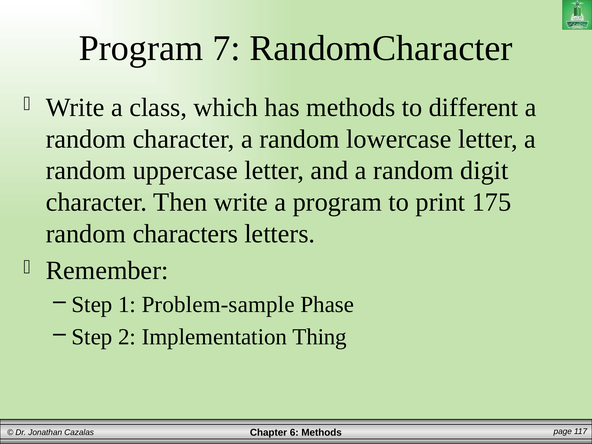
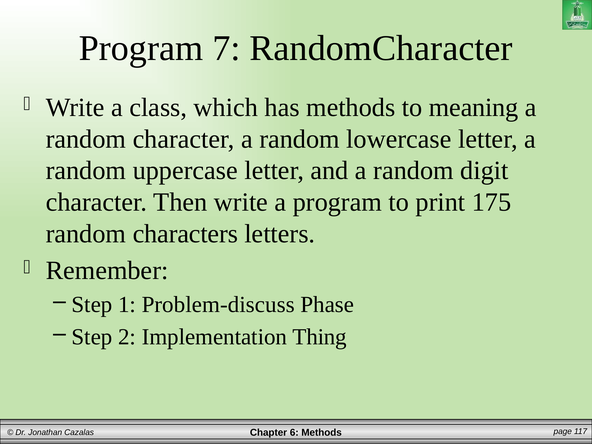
different: different -> meaning (474, 107)
Problem-sample: Problem-sample -> Problem-discuss (218, 305)
